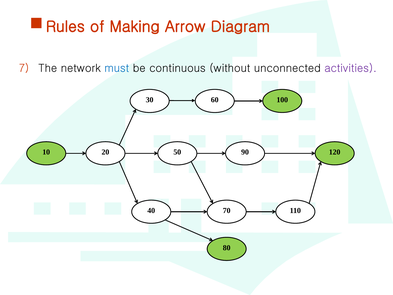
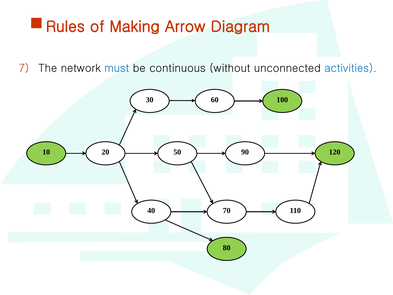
activities colour: purple -> blue (351, 68)
